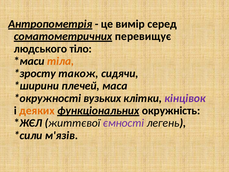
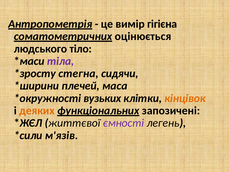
серед: серед -> гігієна (162, 24)
перевищує: перевищує -> оцінюється (143, 36)
тіла colour: orange -> purple (61, 61)
також: також -> стегна (78, 73)
кінцівок colour: purple -> orange (185, 98)
окружність: окружність -> запозичені (171, 110)
